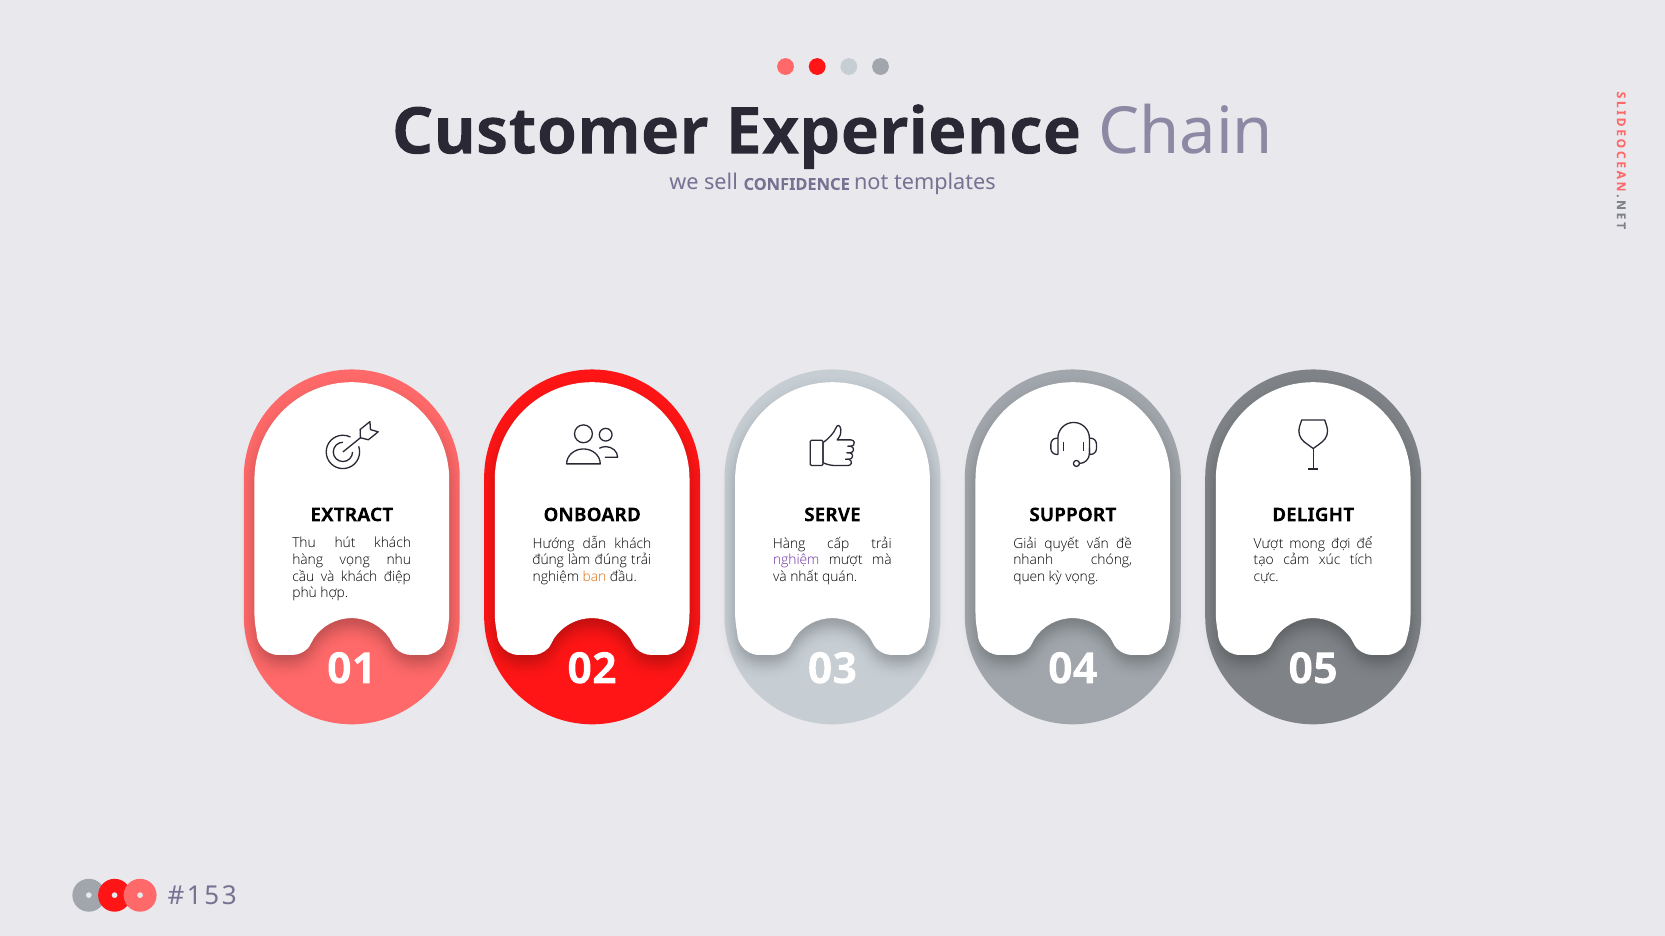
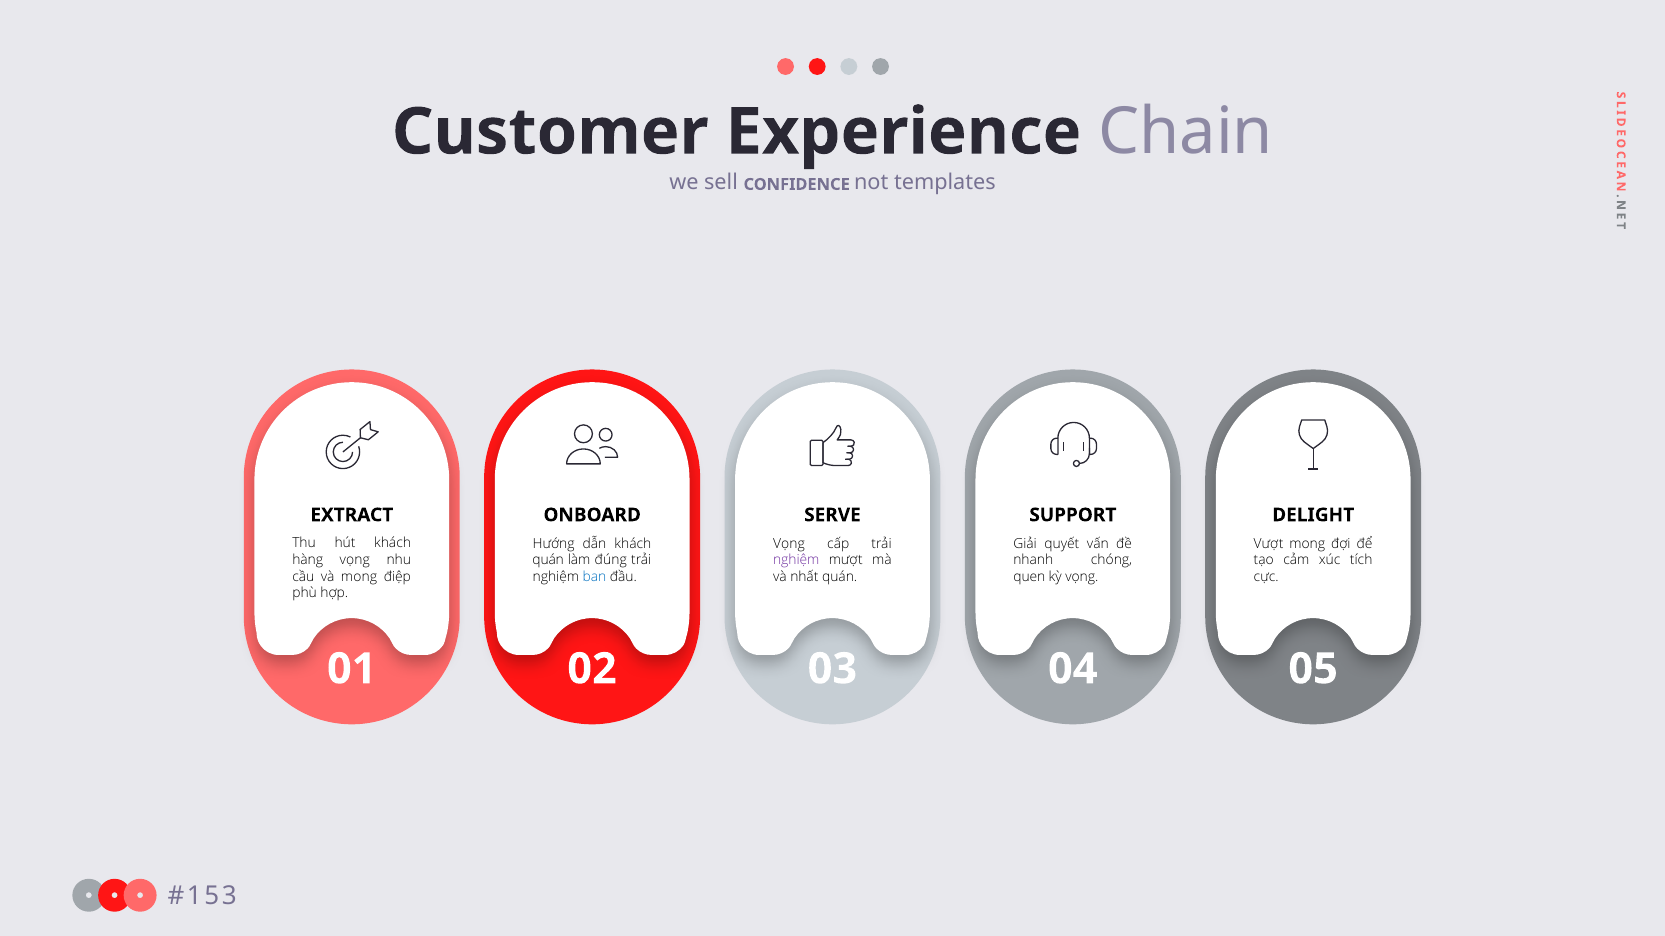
Hàng: Hàng -> Vọng (789, 544)
đúng: đúng -> quán (548, 560)
và khách: khách -> mong (359, 577)
ban colour: orange -> blue (595, 577)
